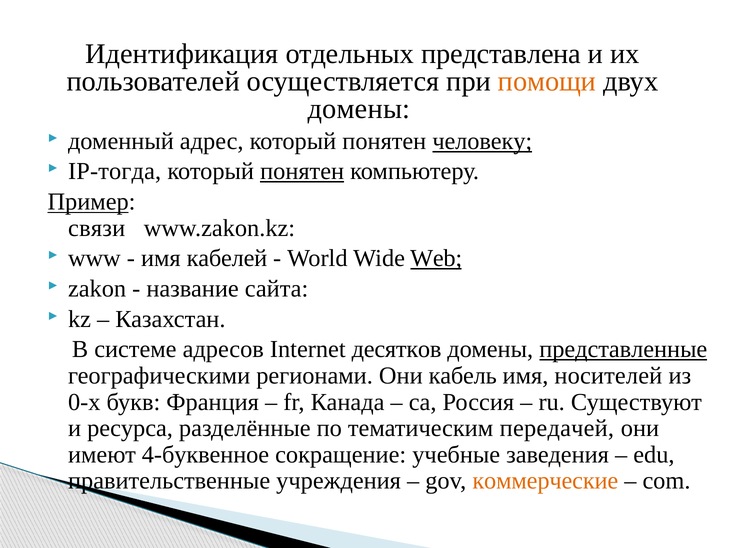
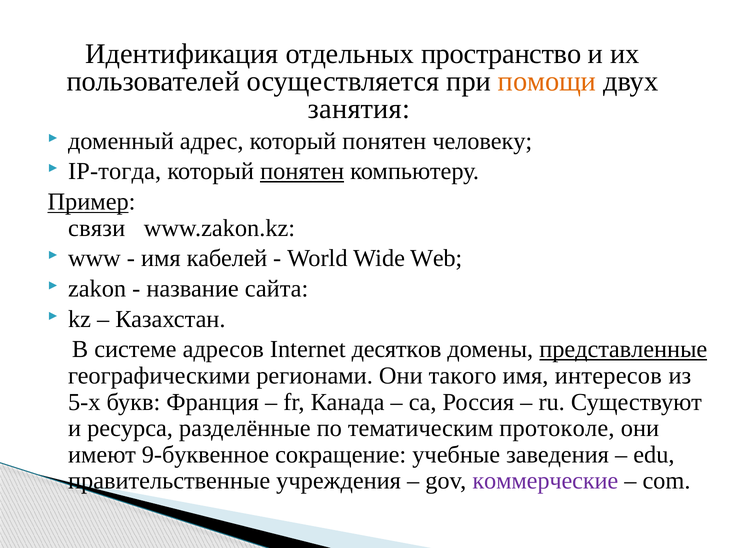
представлена: представлена -> пространство (501, 54)
домены: домены -> занятия (359, 109)
человеку underline: present -> none (482, 141)
Web underline: present -> none (436, 259)
кабель: кабель -> такого (463, 376)
носителей: носителей -> интересов (608, 376)
0-х: 0-х -> 5-х (84, 402)
передачей: передачей -> протоколе (557, 429)
4-буквенное: 4-буквенное -> 9-буквенное (205, 455)
коммерческие colour: orange -> purple (545, 481)
